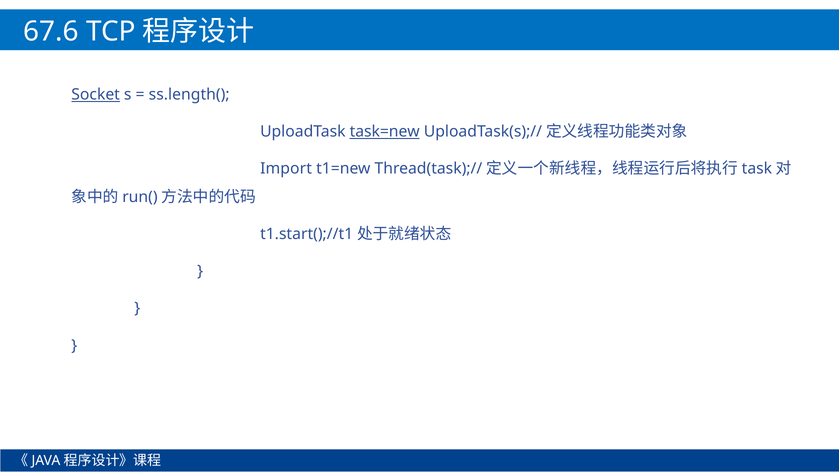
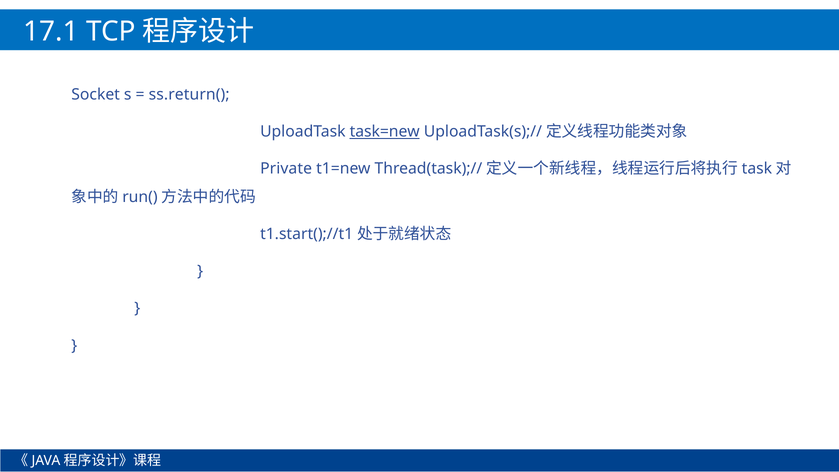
67.6: 67.6 -> 17.1 (51, 32)
Socket underline: present -> none (96, 95)
ss.length(: ss.length( -> ss.return( (189, 95)
Import: Import -> Private (286, 169)
